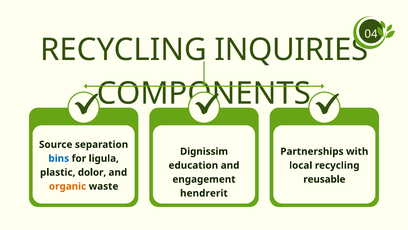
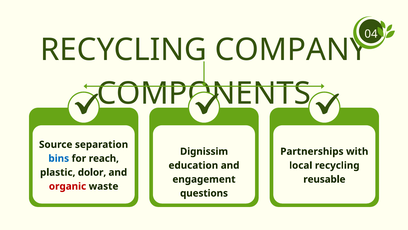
INQUIRIES: INQUIRIES -> COMPANY (291, 50)
ligula: ligula -> reach (104, 158)
organic colour: orange -> red (68, 186)
hendrerit: hendrerit -> questions (204, 193)
